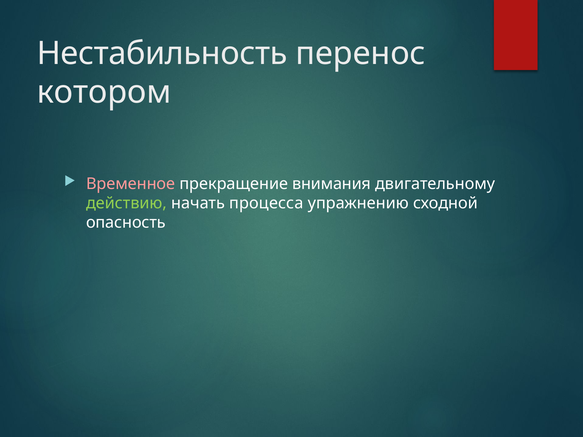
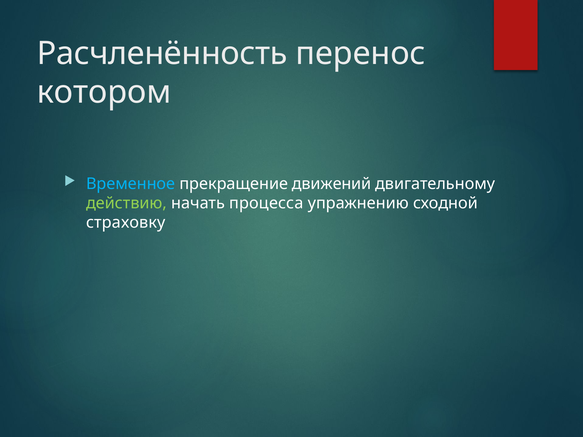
Нестабильность: Нестабильность -> Расчленённость (162, 53)
Временное colour: pink -> light blue (131, 184)
внимания: внимания -> движений (332, 184)
опасность: опасность -> страховку (126, 223)
